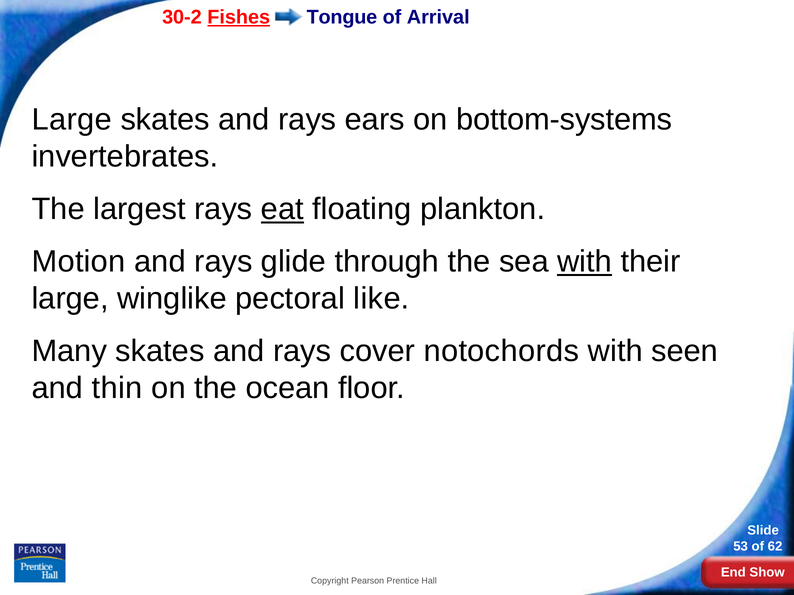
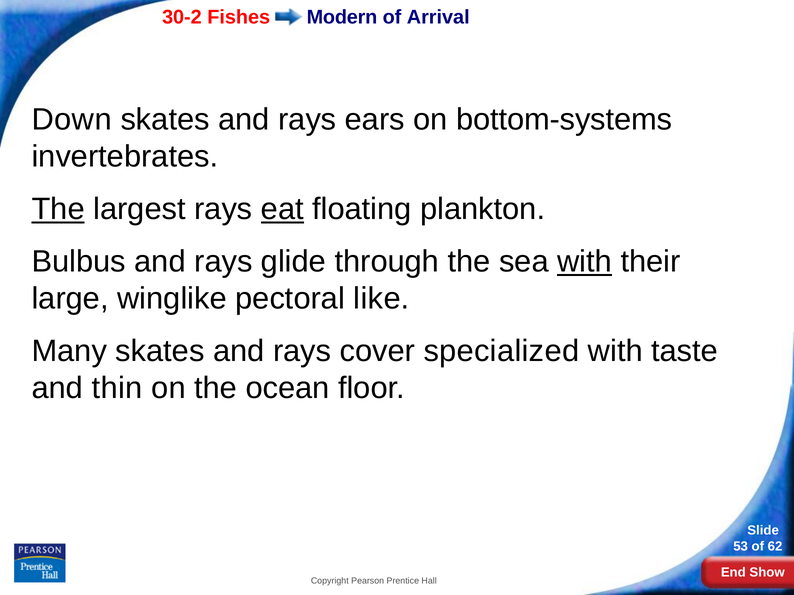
Fishes underline: present -> none (239, 17)
Tongue: Tongue -> Modern (342, 17)
Large: Large -> Down (72, 120)
The underline: none -> present (58, 209)
Motion: Motion -> Bulbus (79, 262)
notochords: notochords -> specialized (501, 351)
seen: seen -> taste (685, 351)
